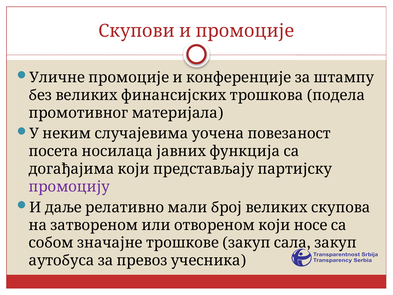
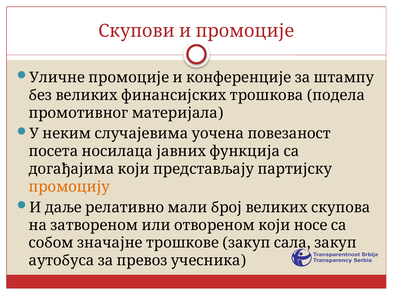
промоцију colour: purple -> orange (69, 187)
